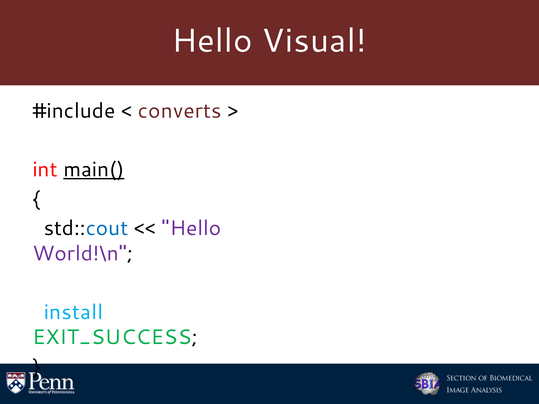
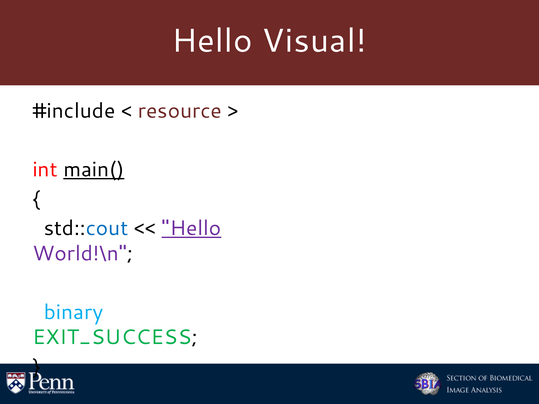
converts: converts -> resource (180, 111)
Hello underline: none -> present (191, 229)
install: install -> binary (74, 312)
